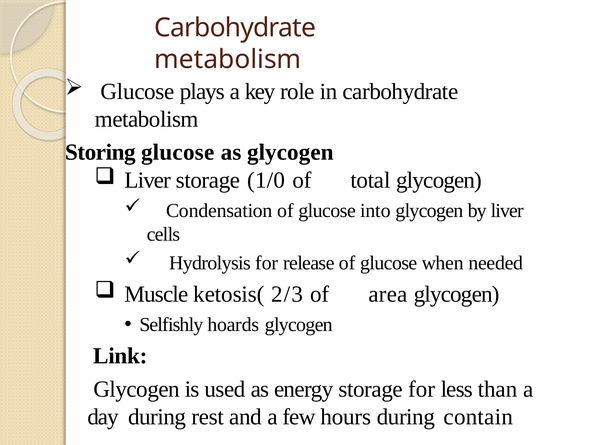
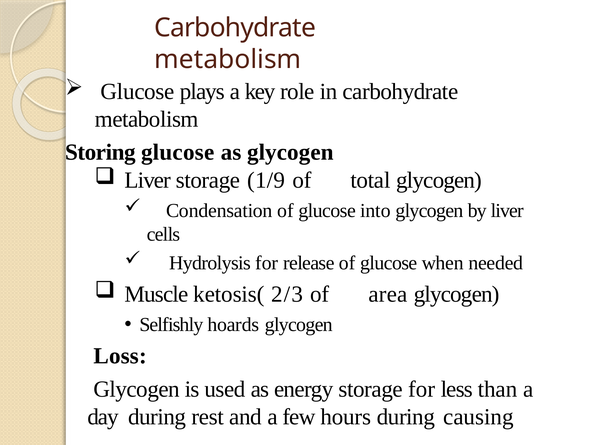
1/0: 1/0 -> 1/9 (266, 180)
Link: Link -> Loss (120, 356)
contain: contain -> causing (478, 417)
